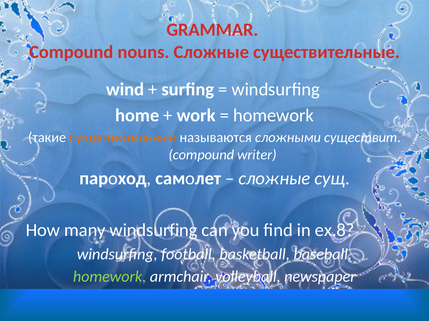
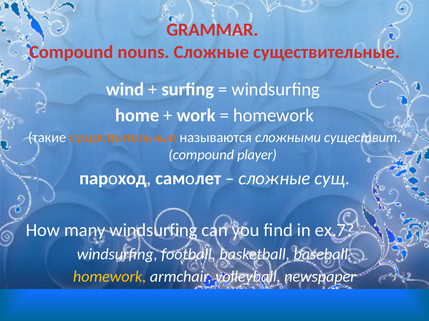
writer: writer -> player (257, 155)
ex.8: ex.8 -> ex.7 (335, 231)
homework colour: light green -> yellow (110, 277)
